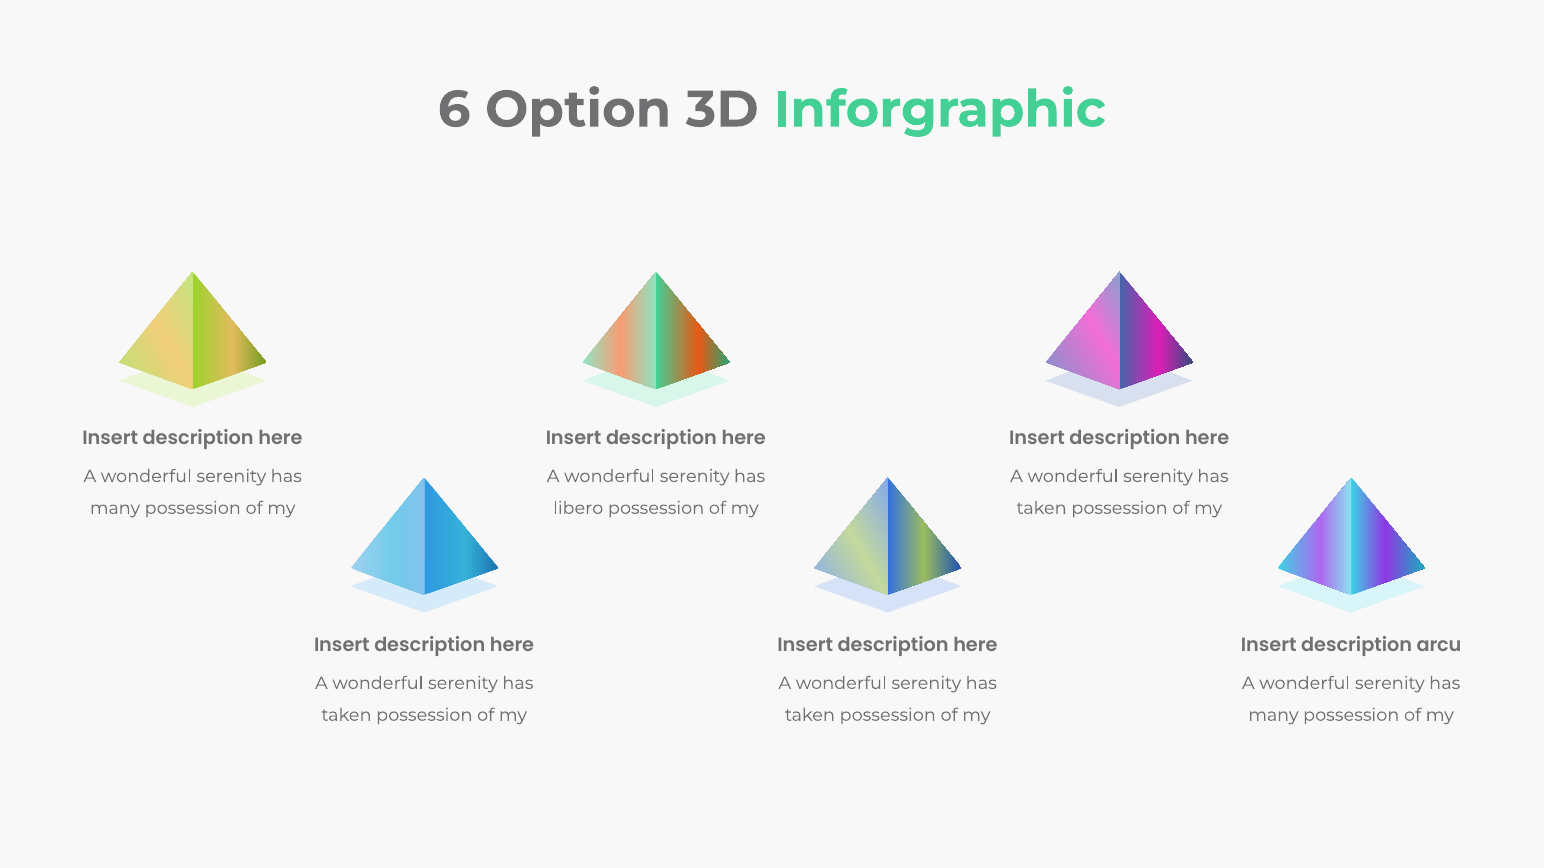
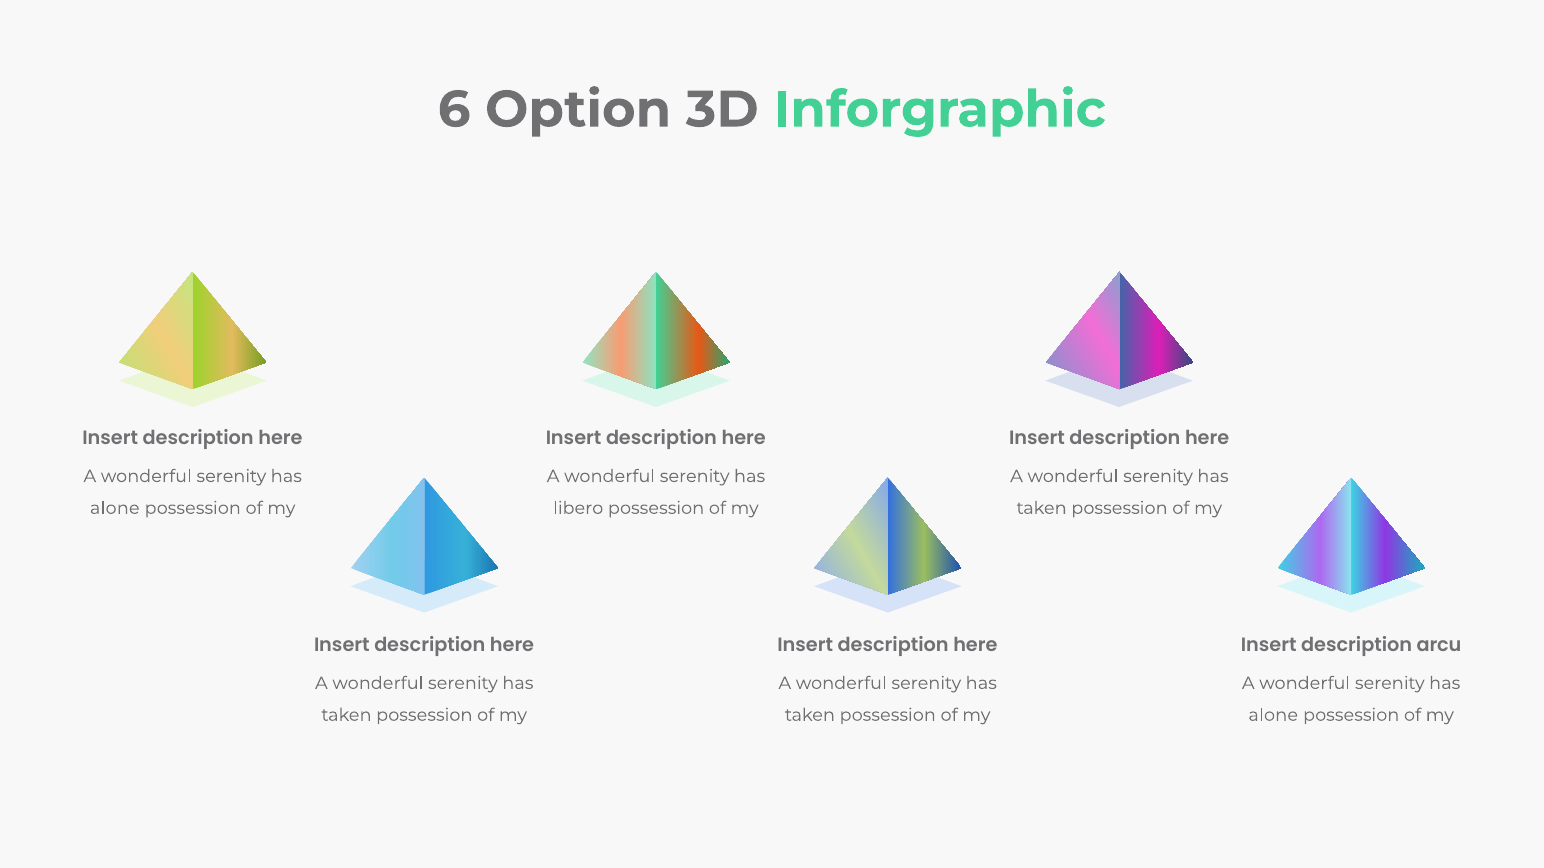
many: many -> alone (115, 508)
many: many -> alone (1273, 715)
